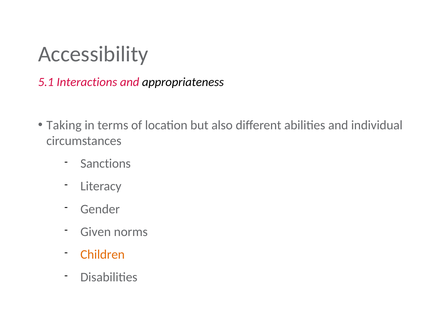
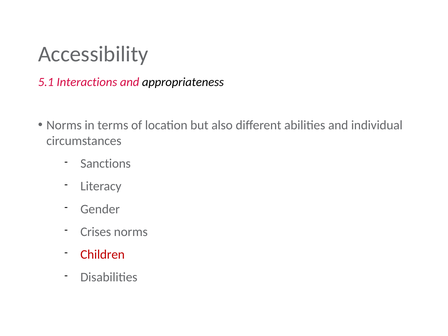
Taking: Taking -> Norms (64, 125)
Given: Given -> Crises (96, 232)
Children colour: orange -> red (103, 255)
